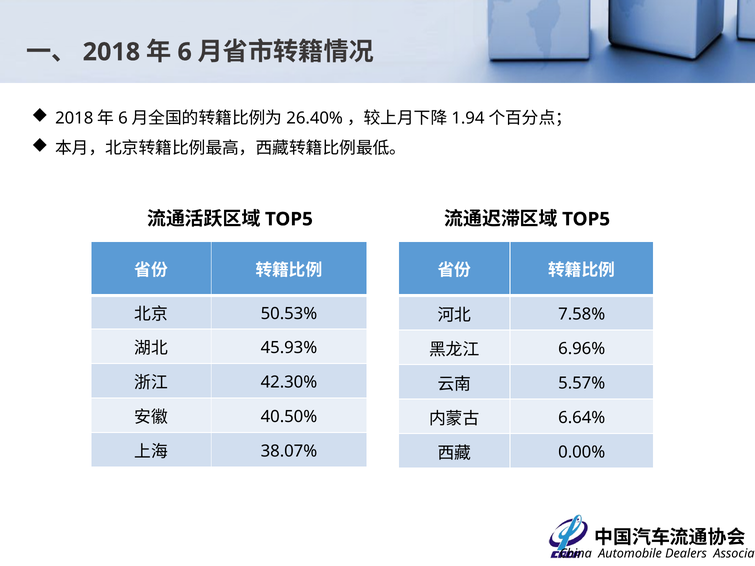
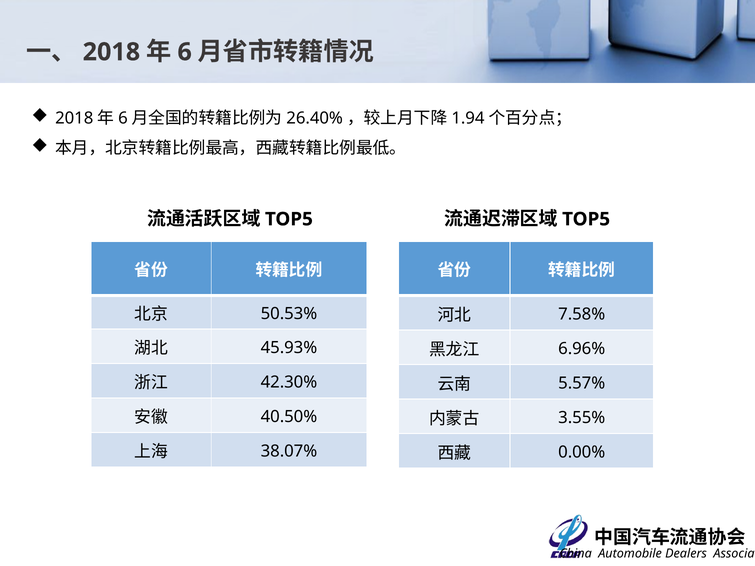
6.64%: 6.64% -> 3.55% (582, 418)
